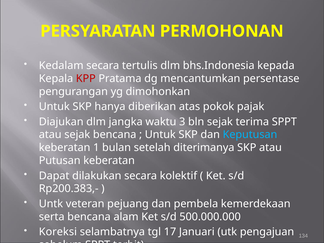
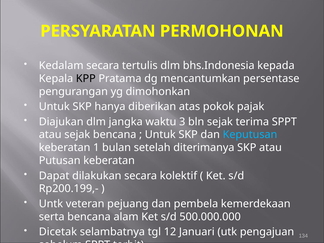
KPP colour: red -> black (86, 79)
Rp200.383,-: Rp200.383,- -> Rp200.199,- (69, 189)
Koreksi: Koreksi -> Dicetak (58, 232)
17: 17 -> 12 (170, 232)
